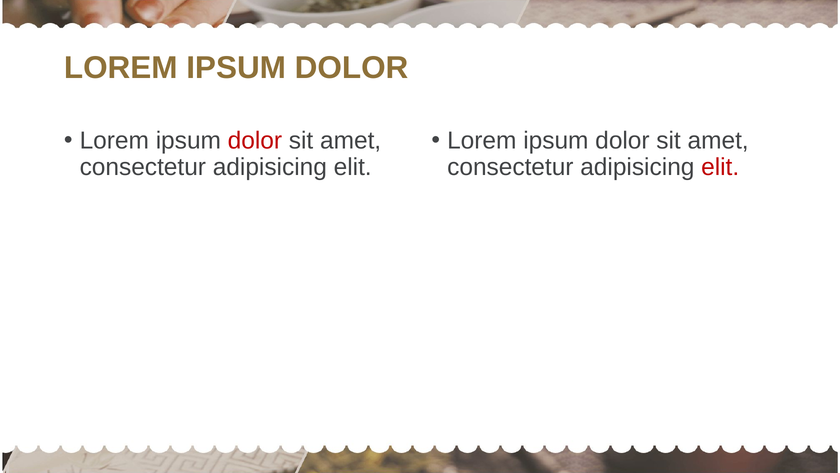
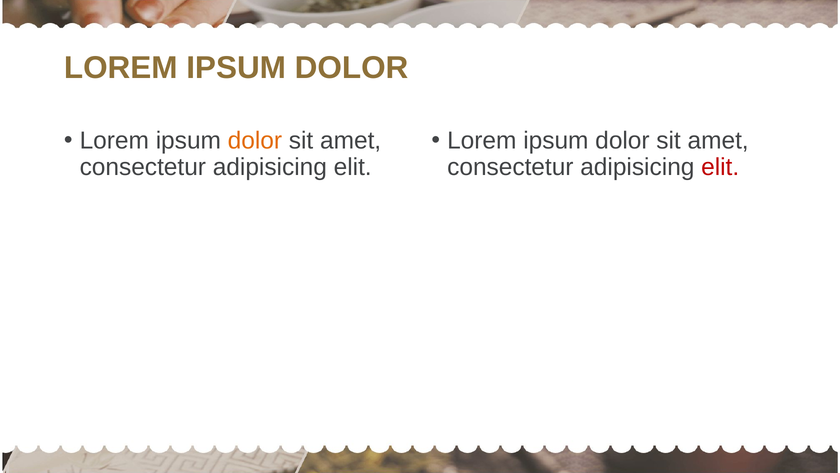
dolor colour: red -> orange (255, 140)
